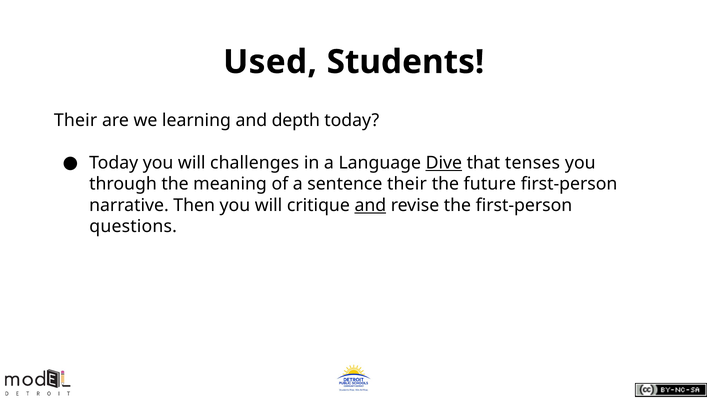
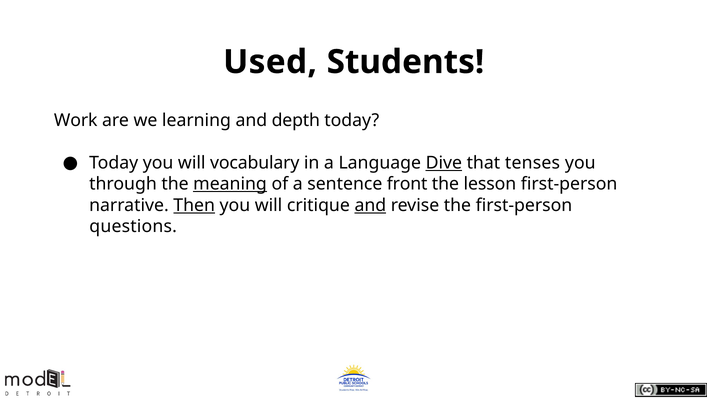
Their: Their -> Work (76, 120)
challenges: challenges -> vocabulary (255, 163)
meaning underline: none -> present (230, 184)
sentence their: their -> front (407, 184)
future: future -> lesson (490, 184)
Then underline: none -> present (194, 205)
